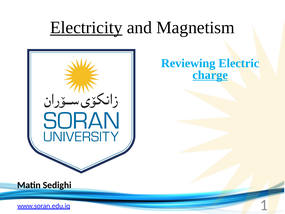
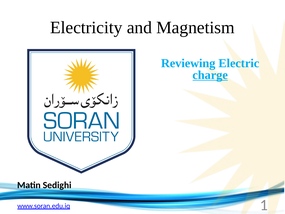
Electricity underline: present -> none (86, 28)
